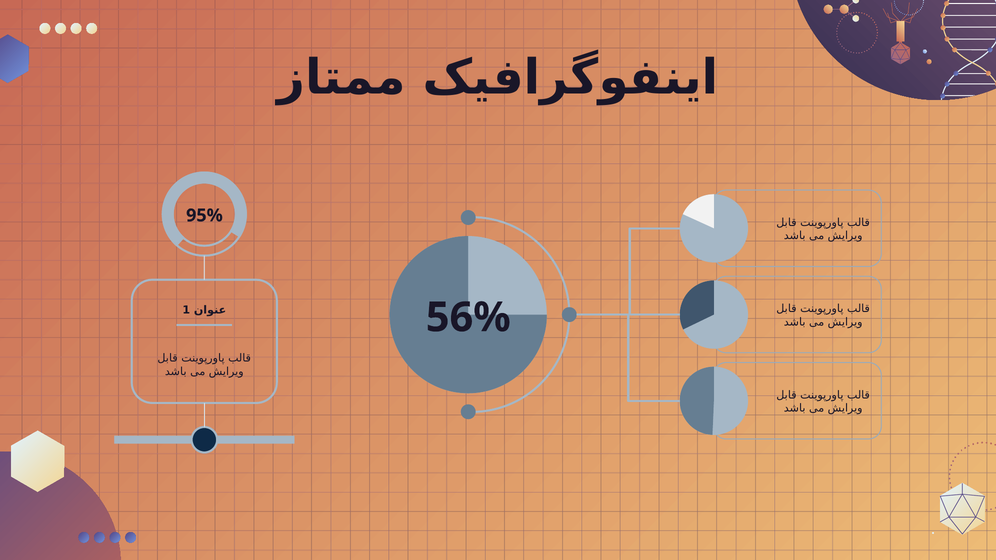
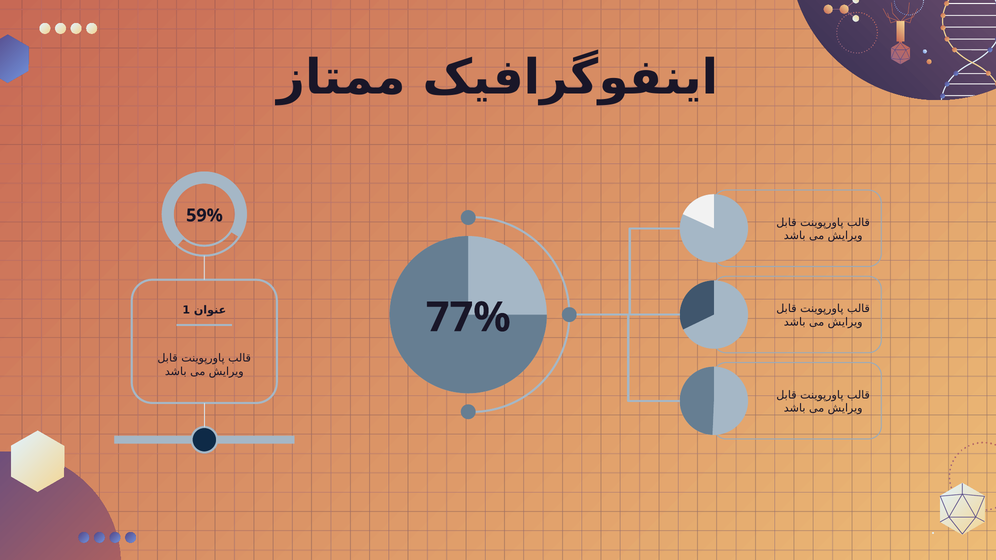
95%: 95% -> 59% (204, 216)
56%: 56% -> 77% (468, 318)
